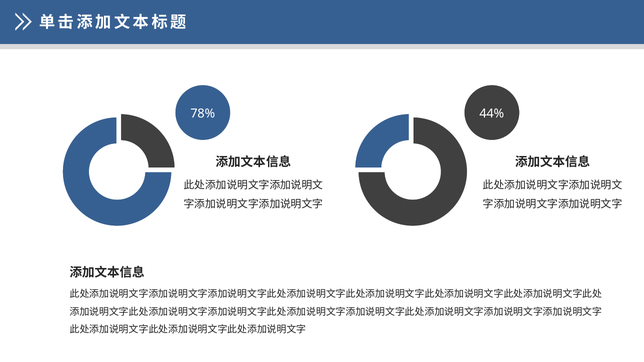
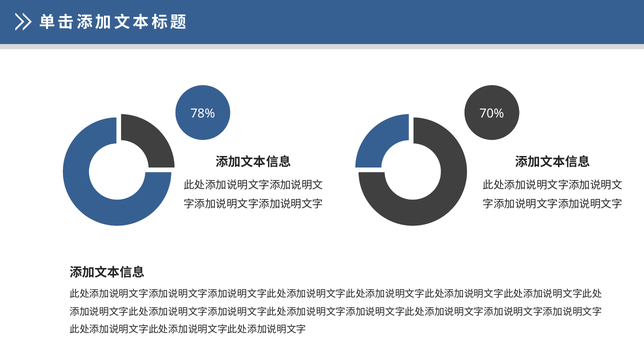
44%: 44% -> 70% (492, 113)
